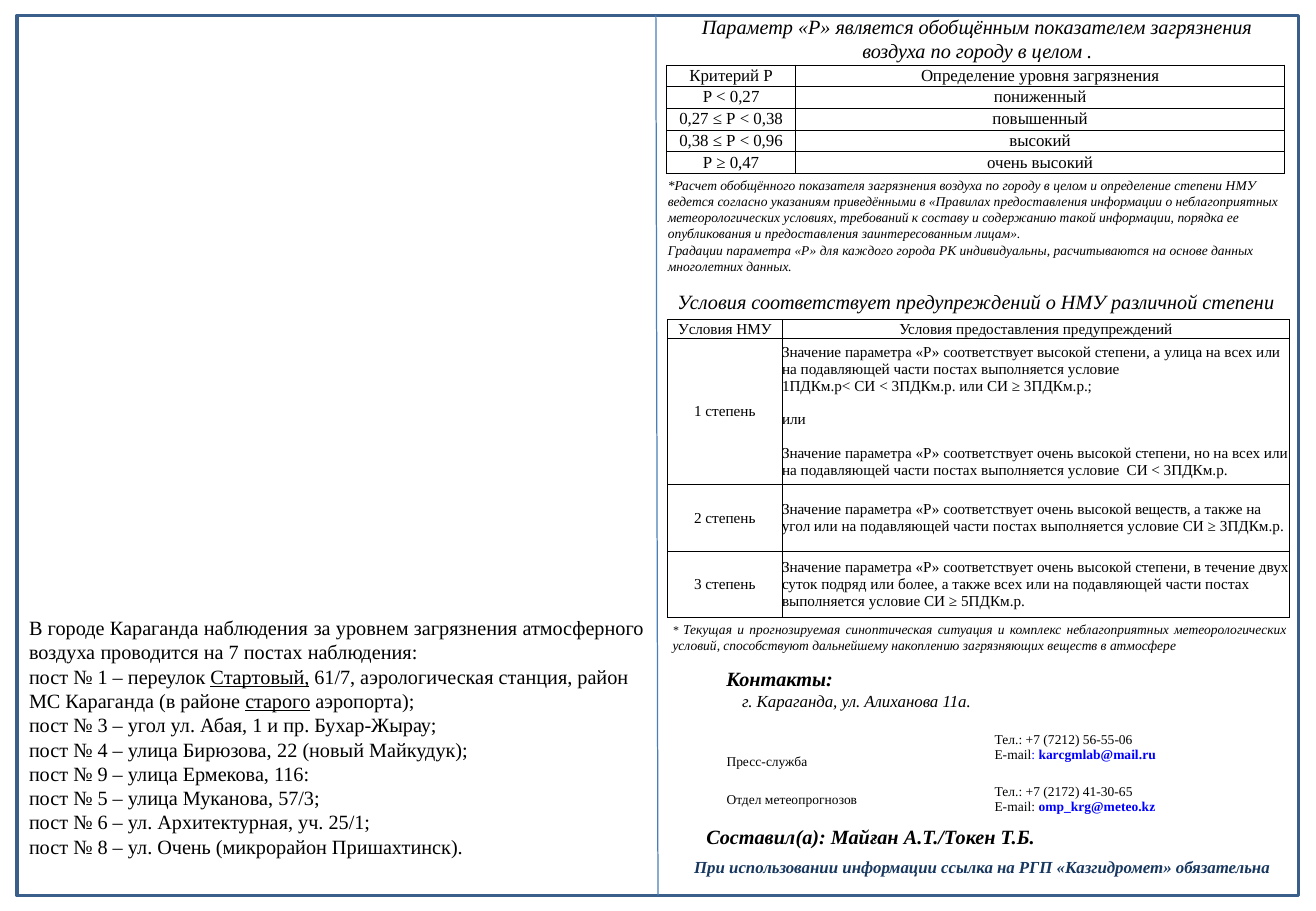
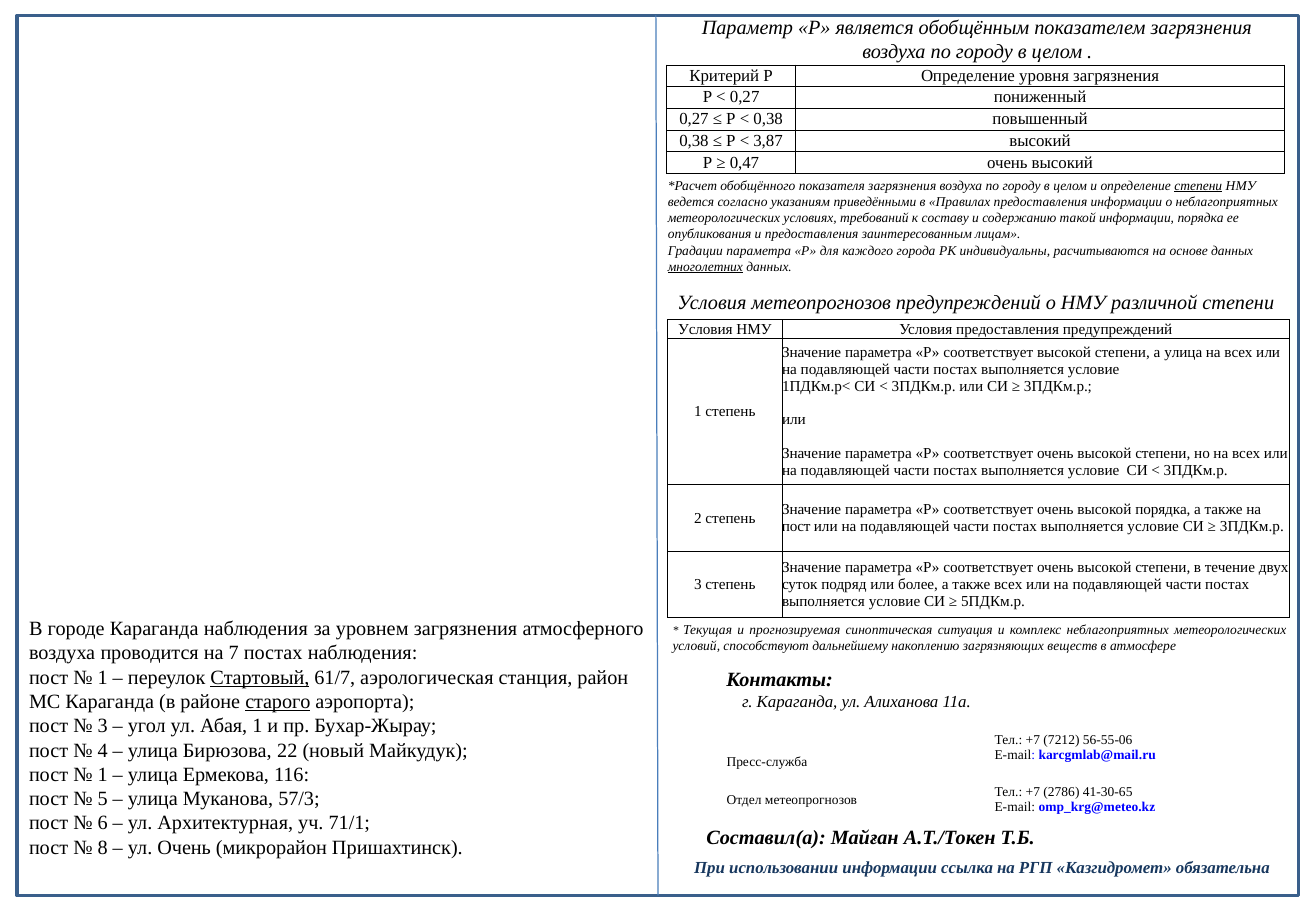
0,96: 0,96 -> 3,87 (768, 141)
степени underline: none -> present (1198, 186)
многолетних underline: none -> present (705, 267)
Условия соответствует: соответствует -> метеопрогнозов (821, 303)
высокой веществ: веществ -> порядка (1163, 510)
угол: угол -> пост (796, 527)
9: 9 -> 1 (103, 775)
2172: 2172 -> 2786 (1061, 792)
25/1: 25/1 -> 71/1 (349, 823)
